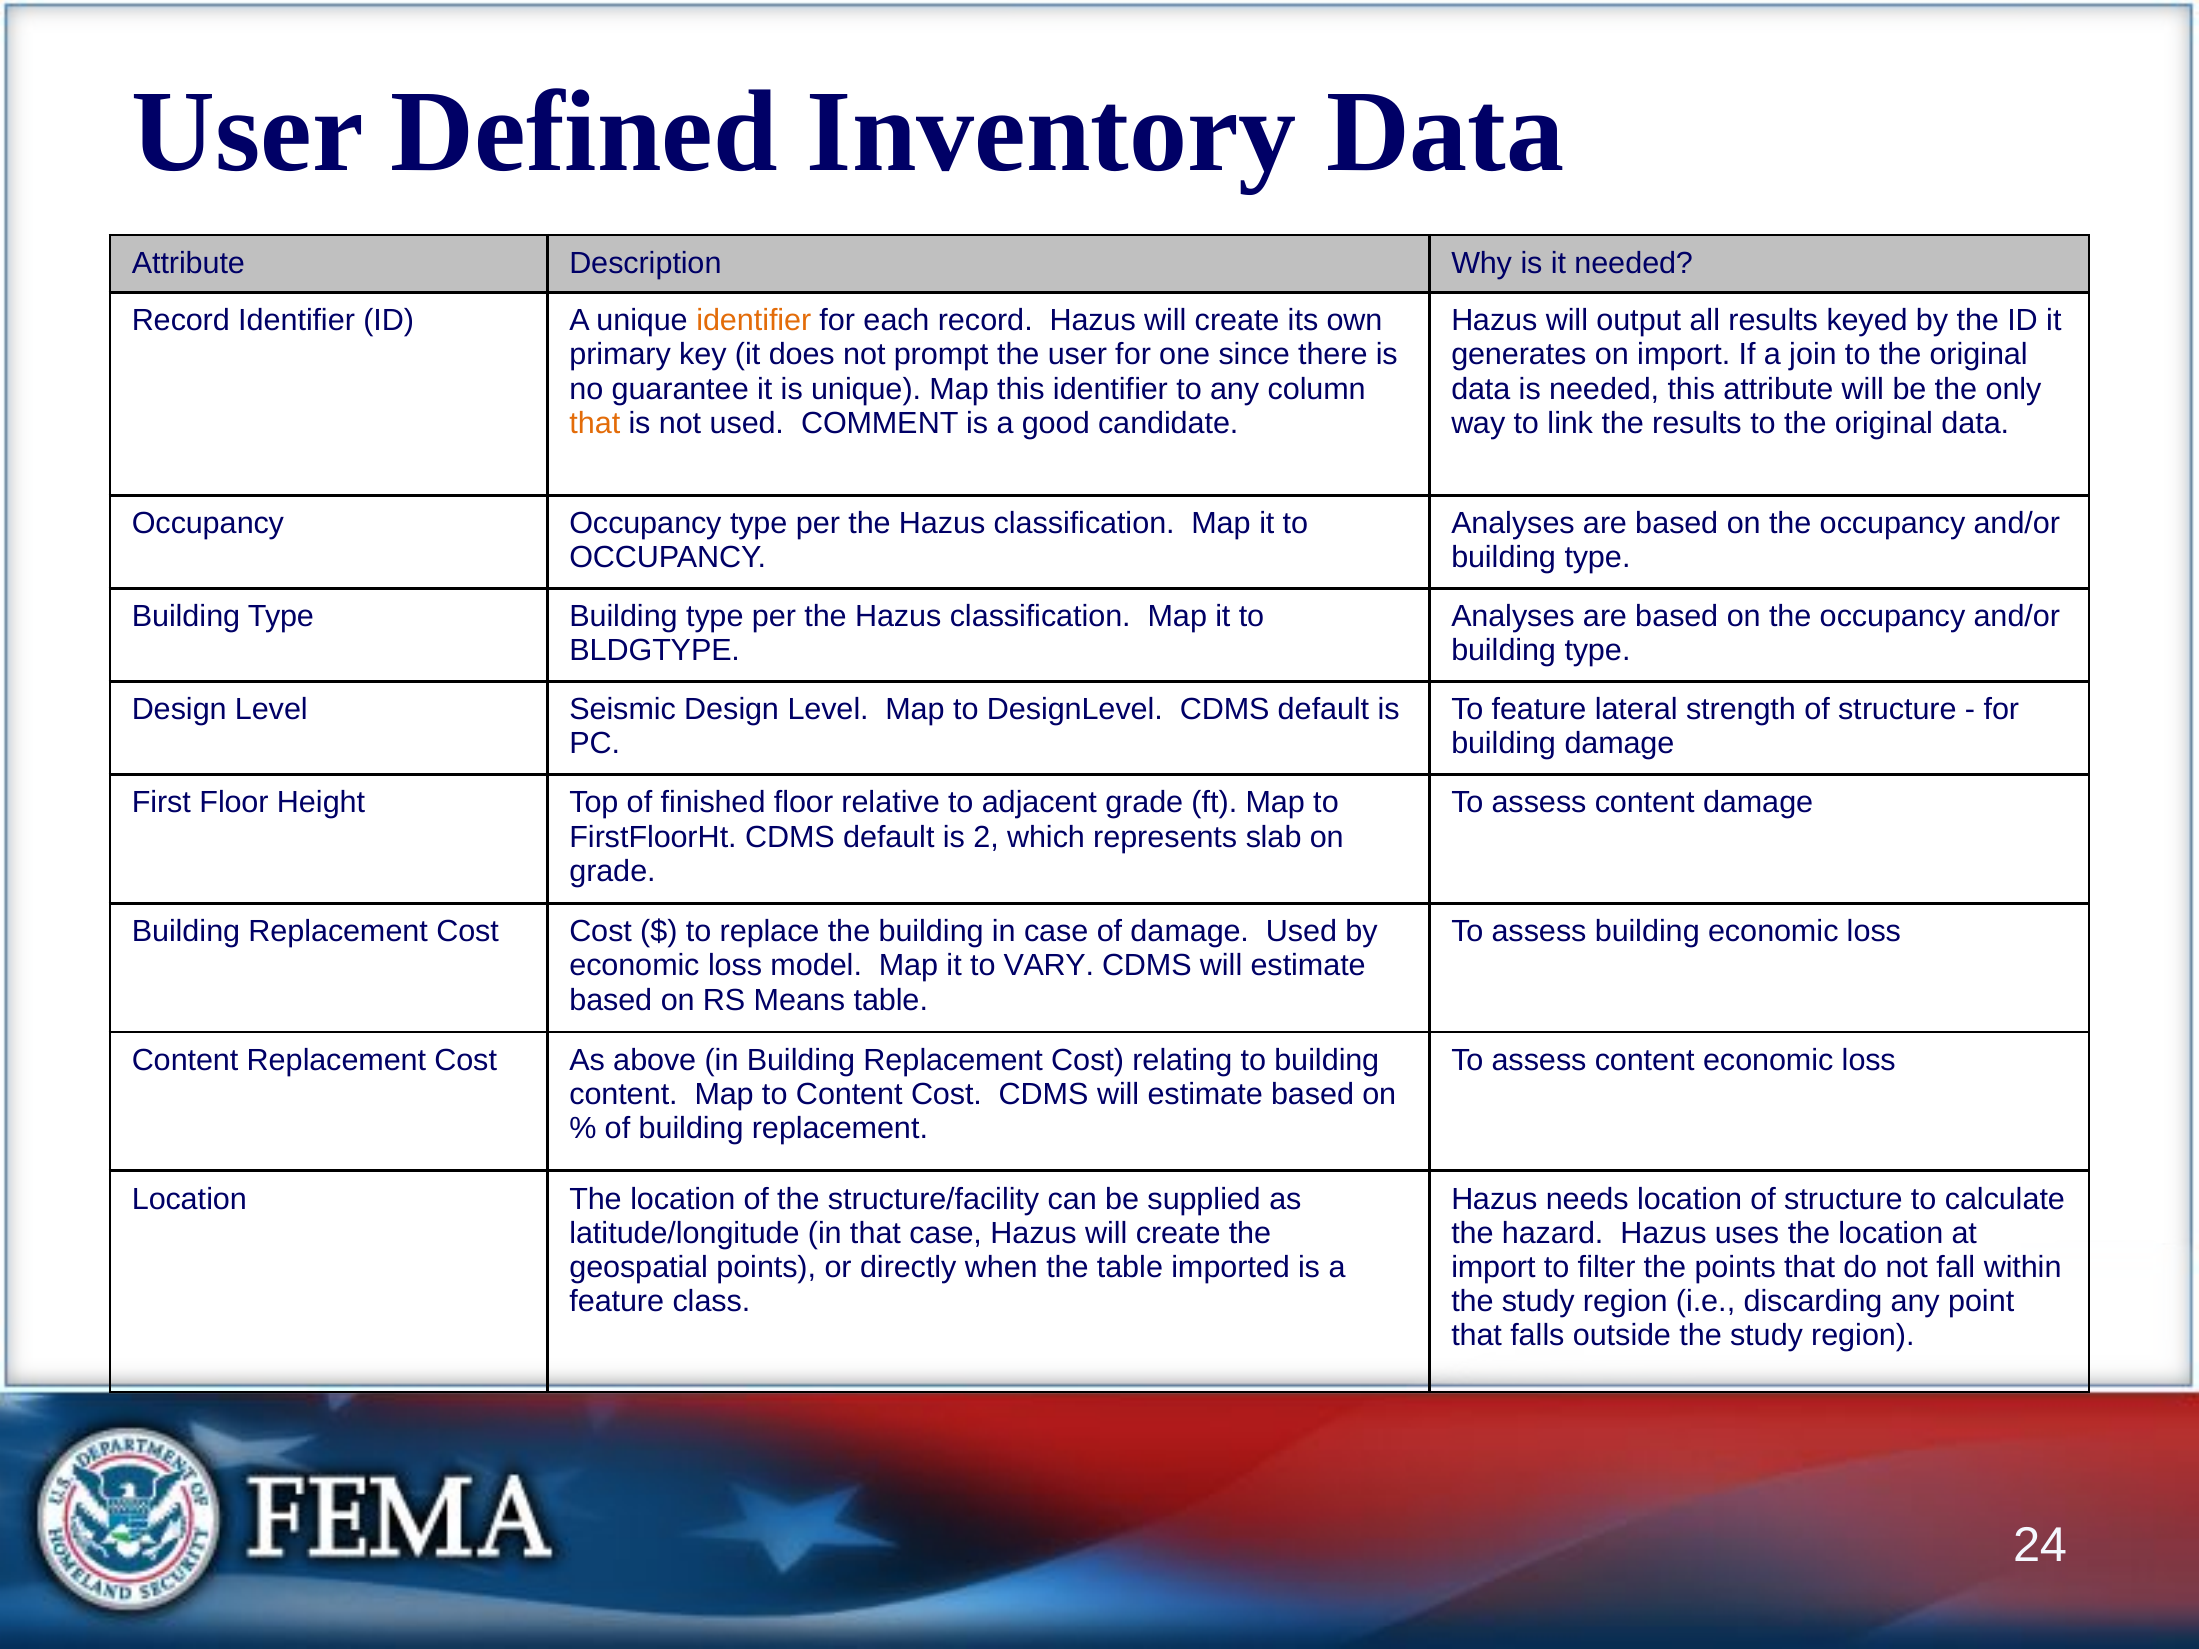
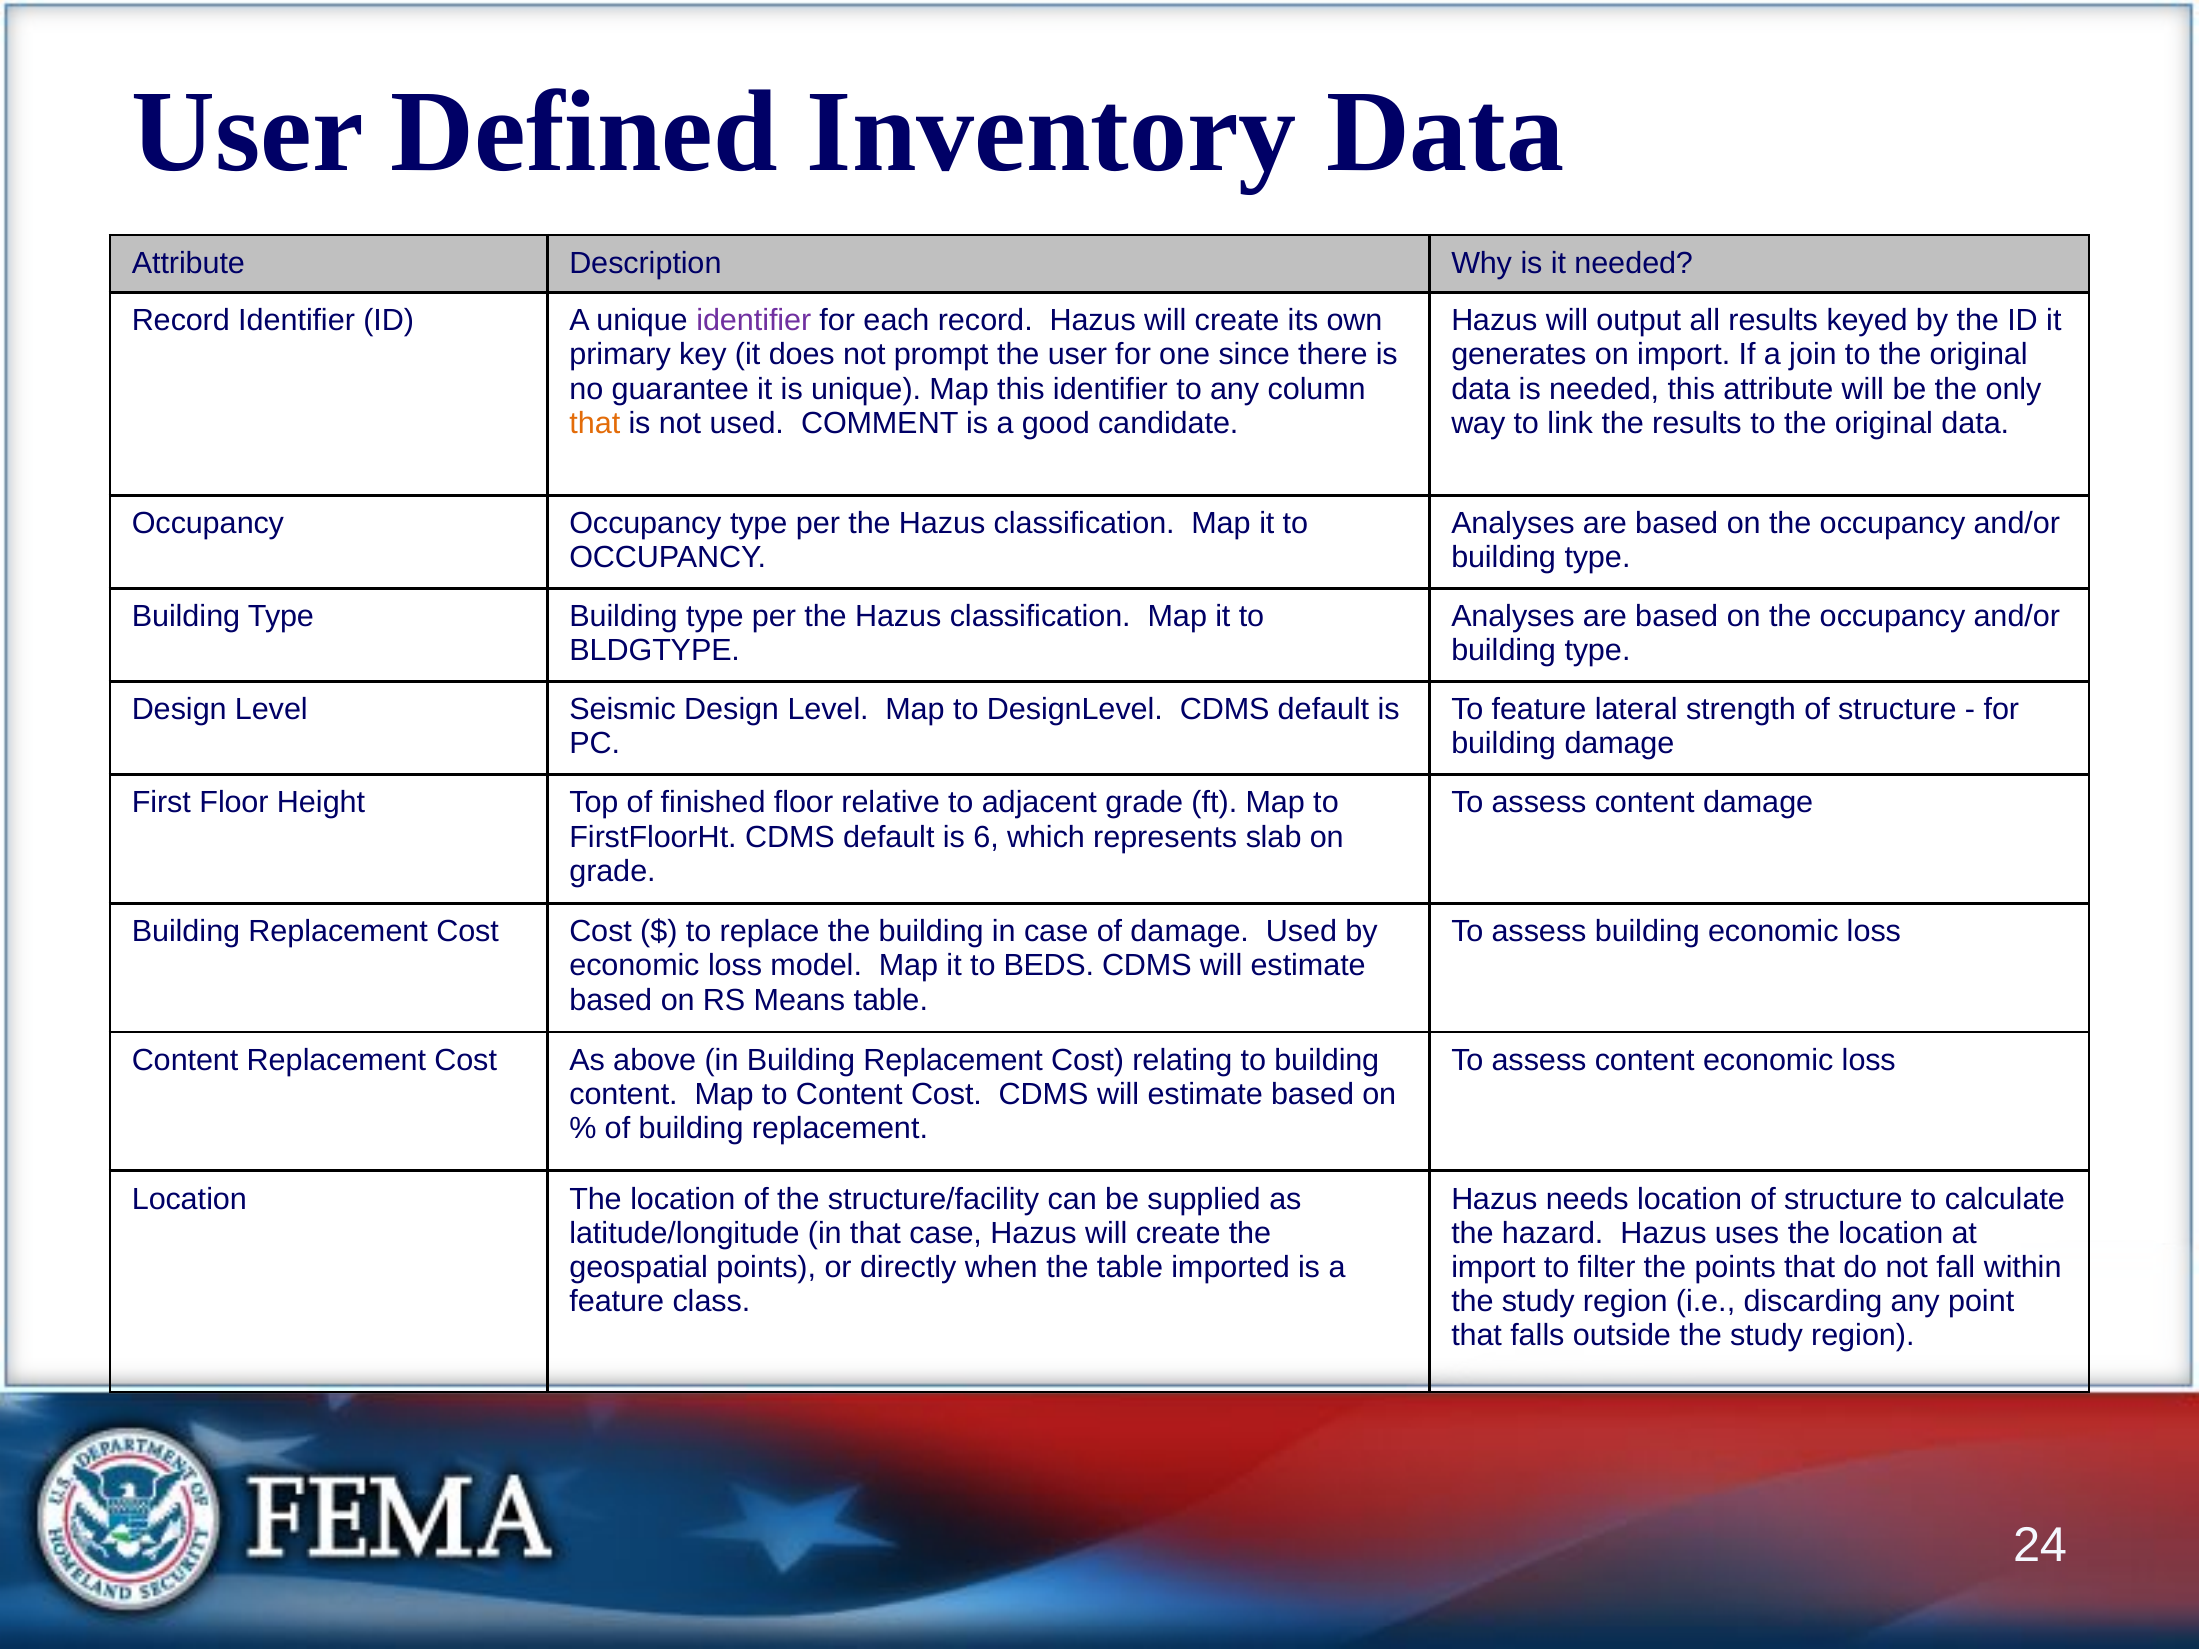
identifier colour: orange -> purple (754, 321)
2: 2 -> 6 (986, 837)
VARY: VARY -> BEDS (1049, 966)
